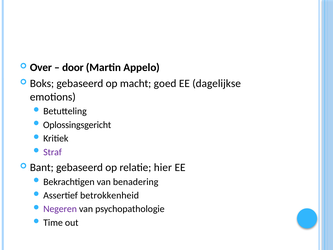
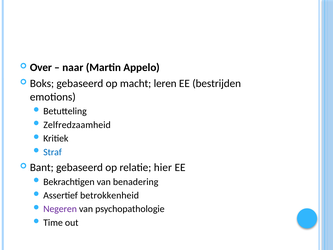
door: door -> naar (73, 67)
goed: goed -> leren (165, 83)
dagelijkse: dagelijkse -> bestrijden (217, 83)
Oplossingsgericht: Oplossingsgericht -> Zelfredzaamheid (77, 125)
Straf colour: purple -> blue (53, 152)
